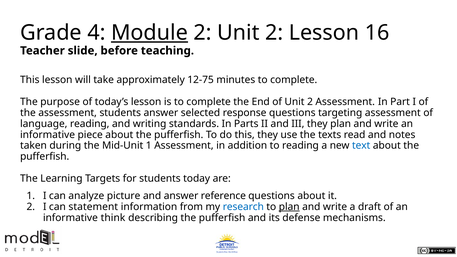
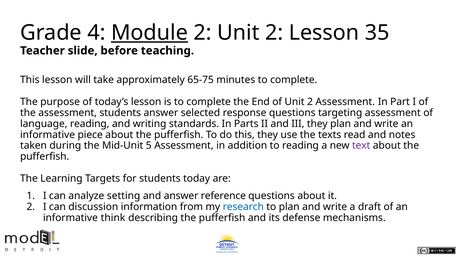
16: 16 -> 35 (377, 33)
12-75: 12-75 -> 65-75 (201, 80)
Mid-Unit 1: 1 -> 5 (149, 146)
text colour: blue -> purple (361, 146)
picture: picture -> setting (124, 196)
statement: statement -> discussion (93, 207)
plan underline: present -> none (289, 207)
